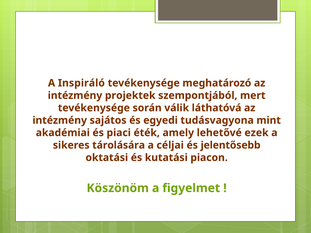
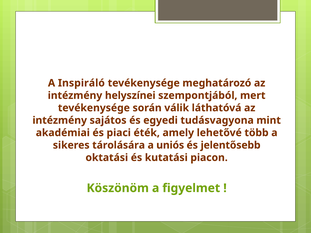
projektek: projektek -> helyszínei (130, 96)
ezek: ezek -> több (257, 133)
céljai: céljai -> uniós (170, 145)
